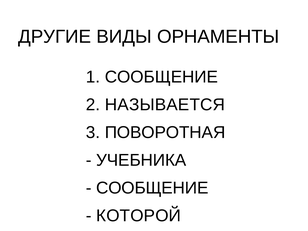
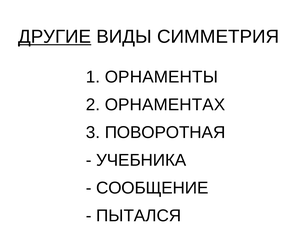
ДРУГИЕ underline: none -> present (55, 37)
ОРНАМЕНТЫ: ОРНАМЕНТЫ -> СИММЕТРИЯ (218, 37)
1 СООБЩЕНИЕ: СООБЩЕНИЕ -> ОРНАМЕНТЫ (161, 77)
НАЗЫВАЕТСЯ: НАЗЫВАЕТСЯ -> ОРНАМЕНТАХ (165, 105)
КОТОРОЙ: КОТОРОЙ -> ПЫТАЛСЯ (139, 216)
